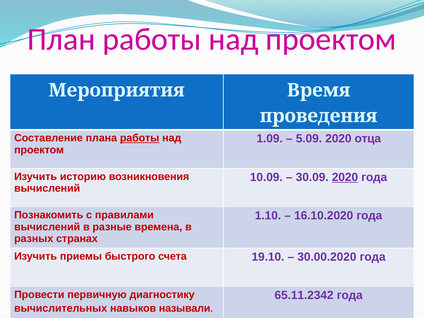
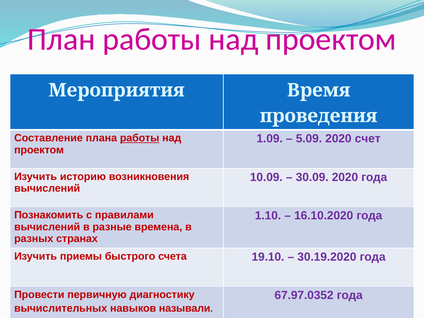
отца: отца -> счет (368, 139)
2020 underline: present -> none (345, 177)
30.00.2020: 30.00.2020 -> 30.19.2020 (327, 257)
65.11.2342: 65.11.2342 -> 67.97.0352 (304, 295)
